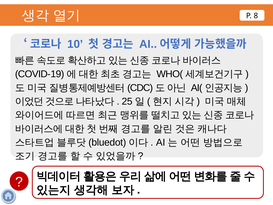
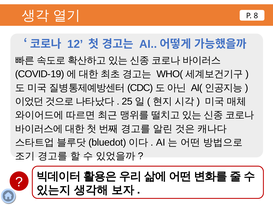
10: 10 -> 12 (75, 44)
